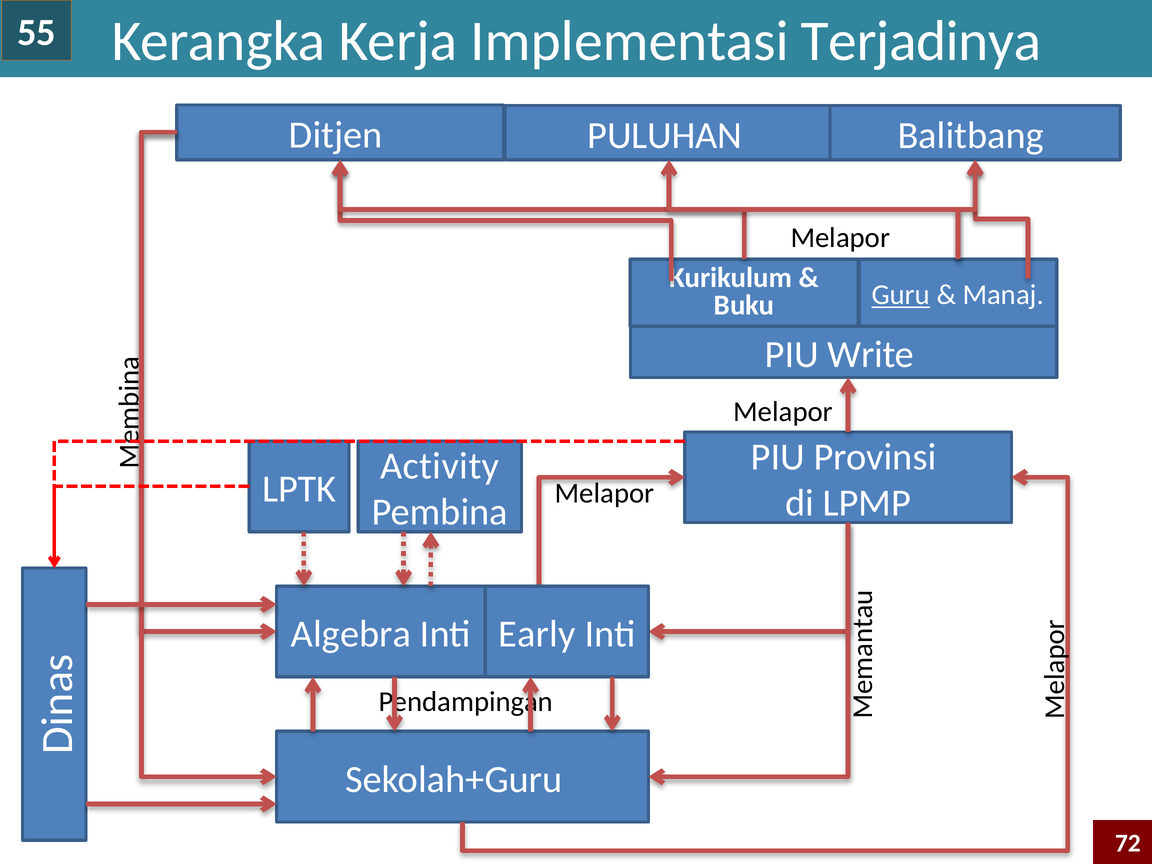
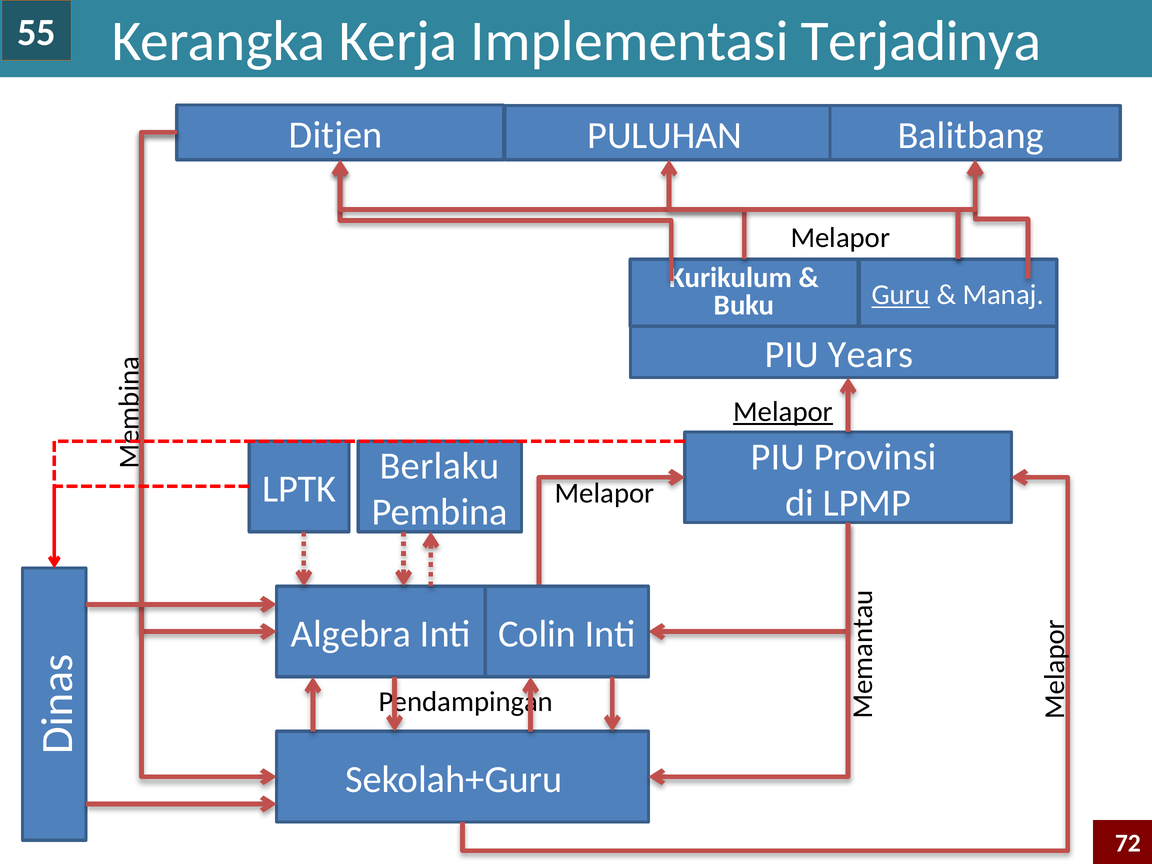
Write: Write -> Years (870, 355)
Melapor underline: none -> present (783, 412)
Activity: Activity -> Berlaku (440, 466)
Early: Early -> Colin (537, 634)
